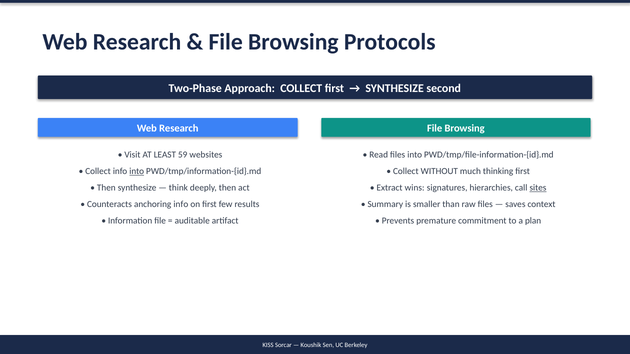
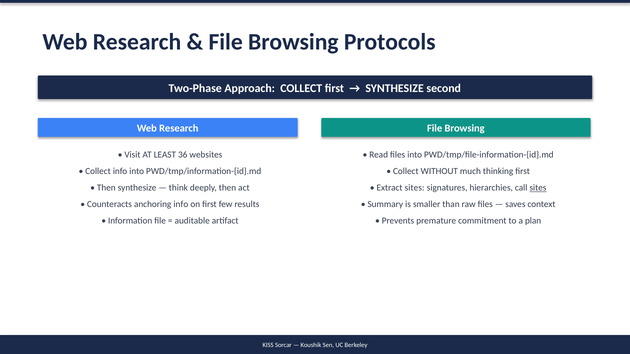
59: 59 -> 36 (183, 155)
into underline: present -> none (137, 171)
Extract wins: wins -> sites (415, 188)
